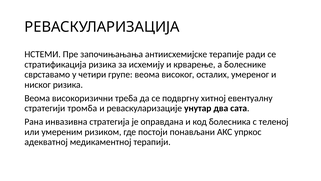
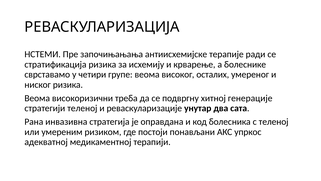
евентуалну: евентуалну -> генерацијe (250, 98)
стратегији тромба: тромба -> теленој (82, 108)
